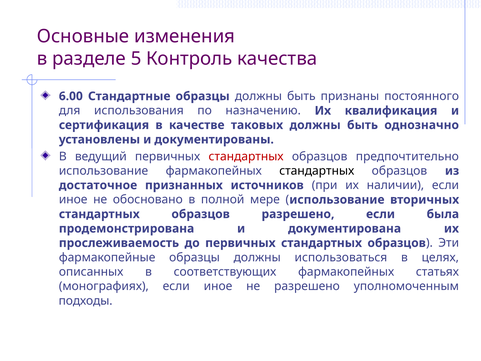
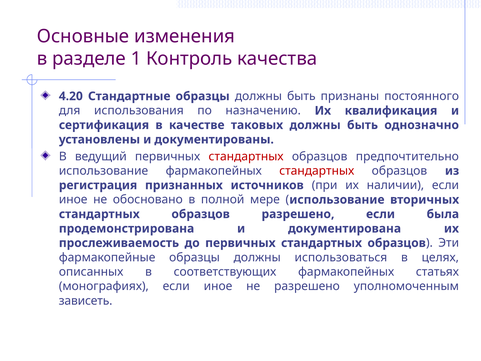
5: 5 -> 1 (136, 59)
6.00: 6.00 -> 4.20 (71, 96)
стандартных colour: black -> red (317, 171)
достаточное: достаточное -> регистрация (98, 185)
подходы: подходы -> зависеть (86, 301)
